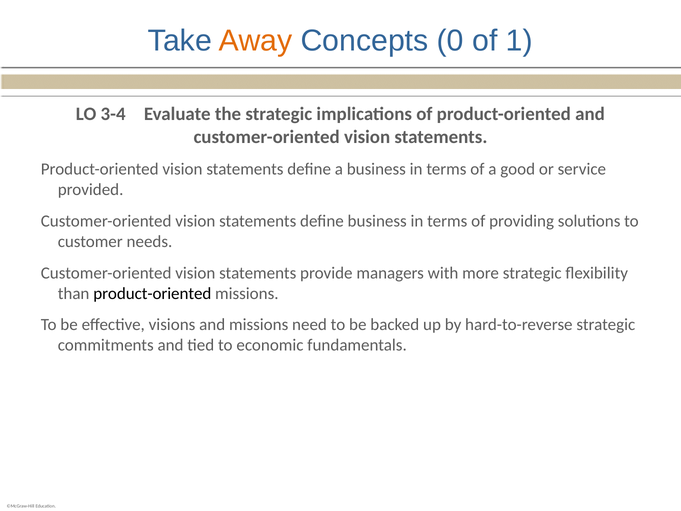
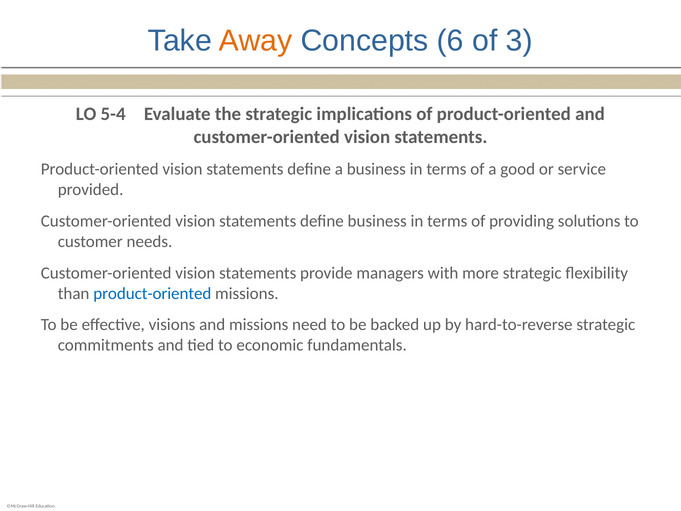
0: 0 -> 6 (450, 41)
1: 1 -> 3 (519, 41)
3-4: 3-4 -> 5-4 (113, 114)
product-oriented colour: black -> blue (152, 293)
